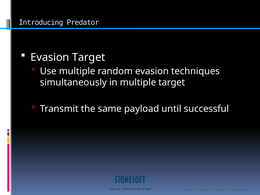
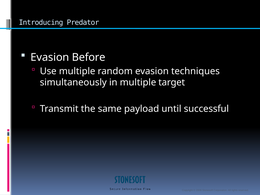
Evasion Target: Target -> Before (89, 57)
